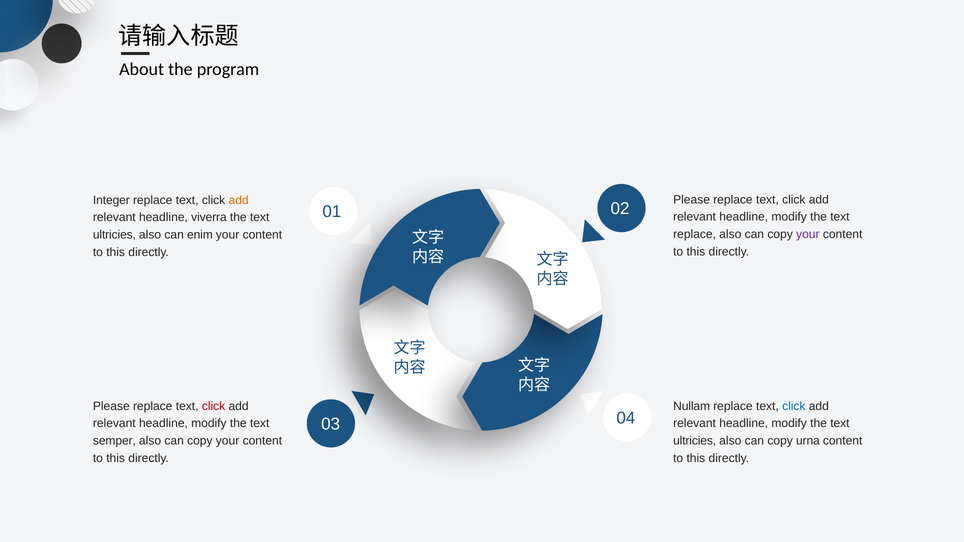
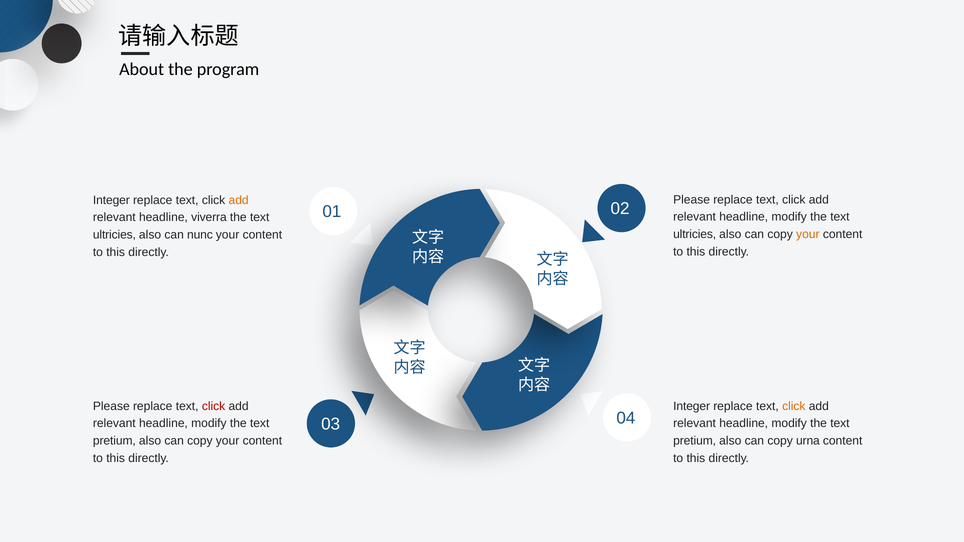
replace: replace -> ultricies (695, 234)
your colour: purple -> orange (808, 234)
enim: enim -> nunc (200, 235)
Nullam: Nullam -> Integer (692, 406)
click colour: blue -> orange (794, 406)
semper: semper -> pretium (114, 441)
ultricies: ultricies -> pretium (695, 441)
